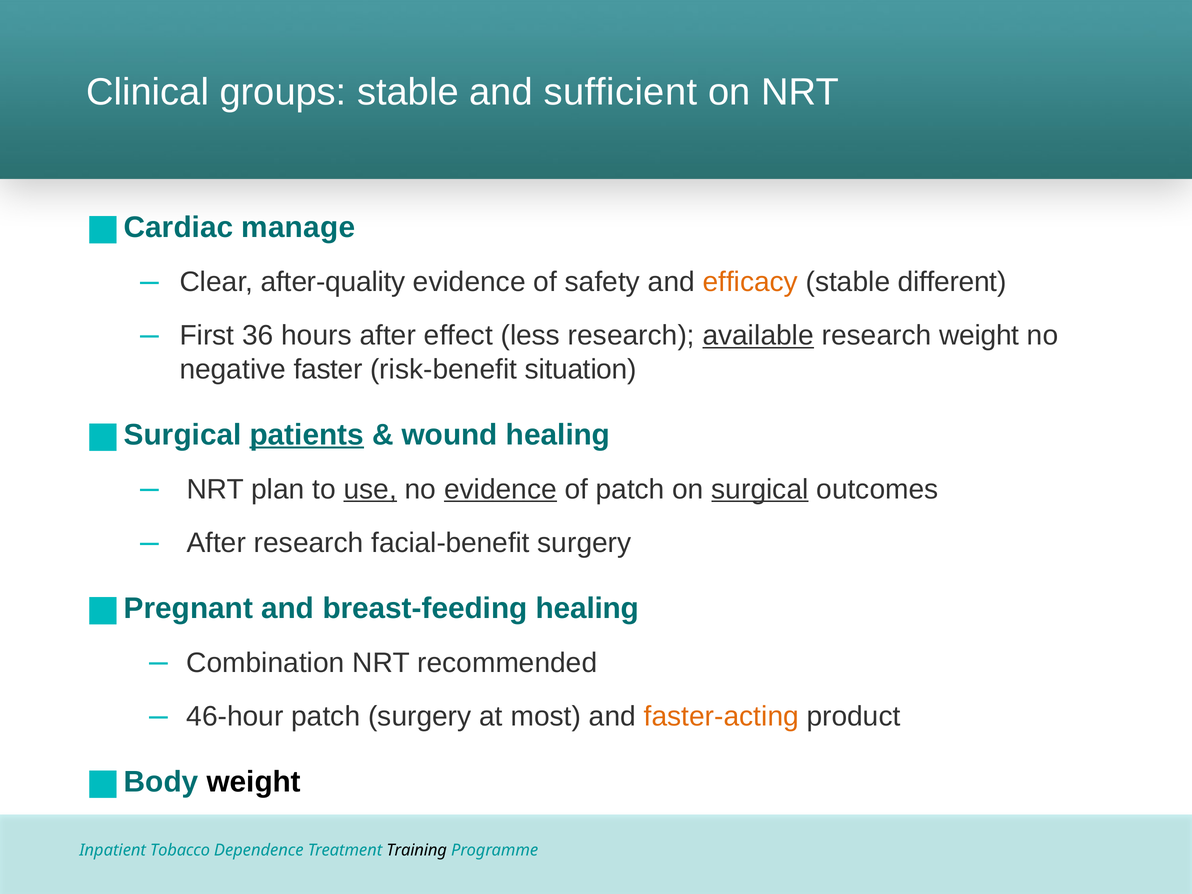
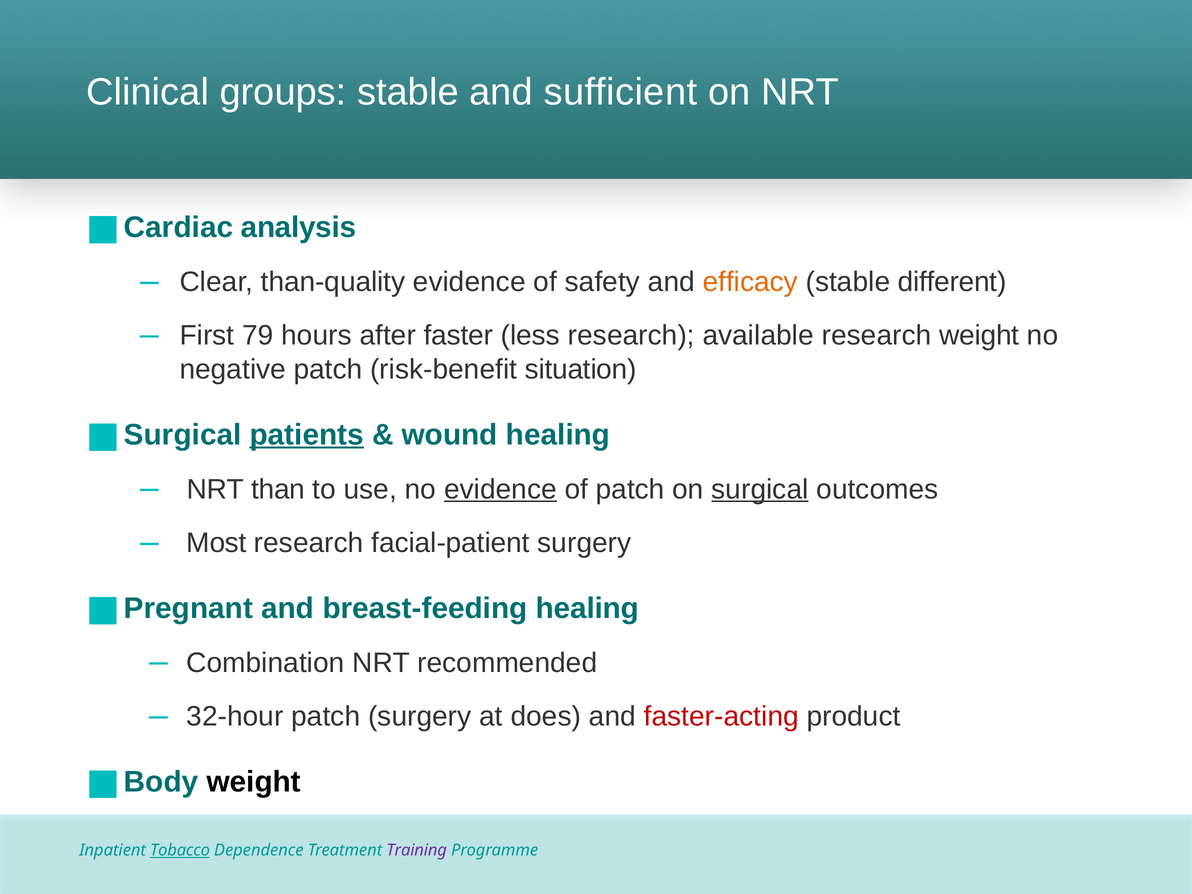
manage: manage -> analysis (299, 227)
after-quality: after-quality -> than-quality (333, 282)
36: 36 -> 79 (258, 336)
effect: effect -> faster (458, 336)
available underline: present -> none (758, 336)
negative faster: faster -> patch (328, 369)
plan: plan -> than (278, 489)
use underline: present -> none (370, 489)
After: After -> Most (216, 543)
facial-benefit: facial-benefit -> facial-patient (451, 543)
46-hour: 46-hour -> 32-hour (235, 716)
most: most -> does (546, 716)
faster-acting colour: orange -> red (721, 716)
Tobacco underline: none -> present (180, 851)
Training colour: black -> purple (417, 851)
